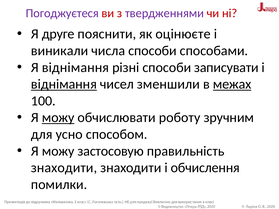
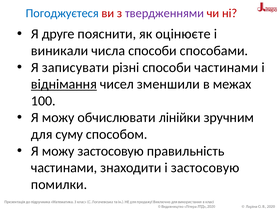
Погоджуєтеся colour: purple -> blue (62, 13)
Я віднімання: віднімання -> записувати (75, 68)
способи записувати: записувати -> частинами (226, 68)
межах underline: present -> none (232, 84)
можу underline: present -> none (58, 118)
роботу: роботу -> лінійки (180, 118)
усно: усно -> суму (69, 134)
знаходити: знаходити -> частинами (64, 168)
і обчислення: обчислення -> застосовую (205, 168)
